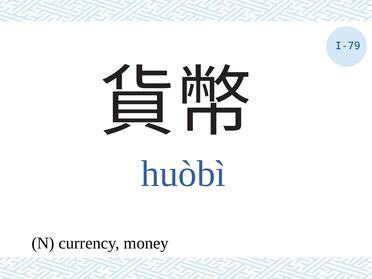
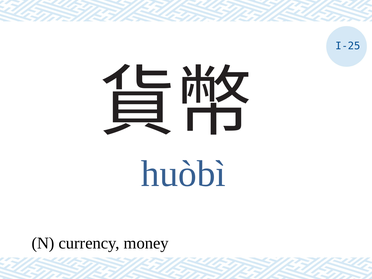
I-79: I-79 -> I-25 (348, 46)
